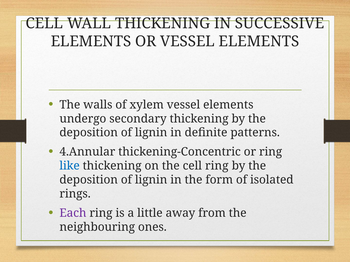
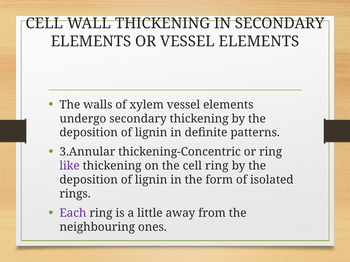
IN SUCCESSIVE: SUCCESSIVE -> SECONDARY (280, 24)
4.Annular: 4.Annular -> 3.Annular (87, 152)
like colour: blue -> purple (70, 166)
